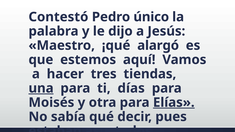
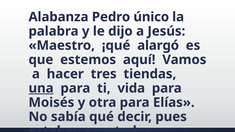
Contestó: Contestó -> Alabanza (58, 17)
días: días -> vida (131, 88)
Elías underline: present -> none (174, 103)
